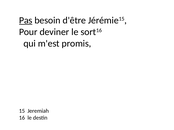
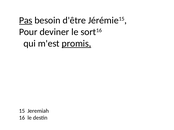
promis underline: none -> present (76, 44)
